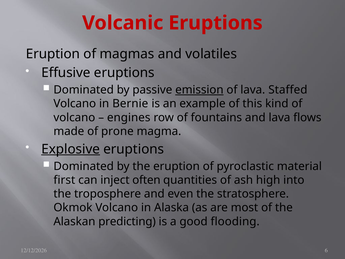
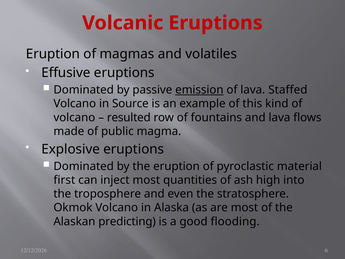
Bernie: Bernie -> Source (130, 104)
engines: engines -> resulted (129, 117)
prone: prone -> public (117, 131)
Explosive underline: present -> none (71, 149)
inject often: often -> most (146, 180)
